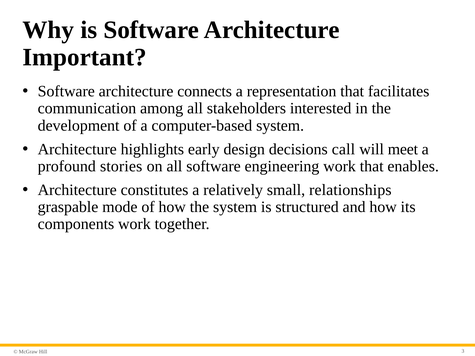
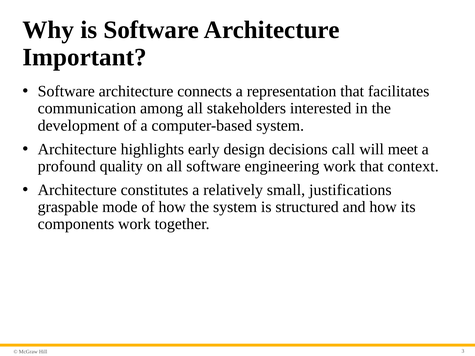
stories: stories -> quality (121, 166)
enables: enables -> context (413, 166)
relationships: relationships -> justifications (350, 190)
